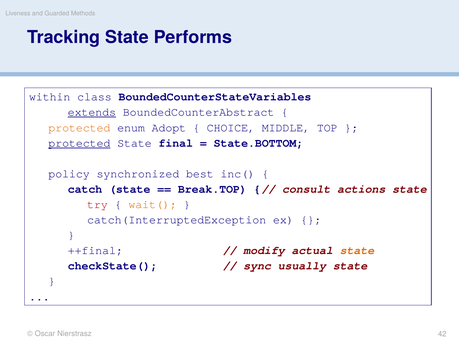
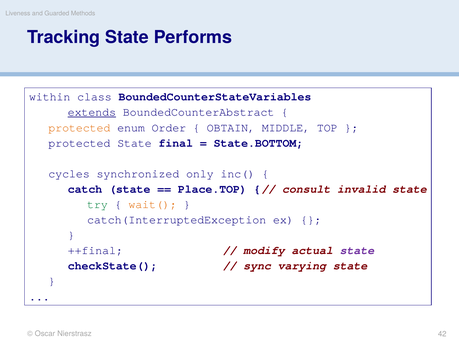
Adopt: Adopt -> Order (169, 128)
CHOICE: CHOICE -> OBTAIN (231, 128)
protected underline: present -> none (79, 143)
policy: policy -> cycles (69, 174)
best: best -> only (200, 174)
Break.TOP: Break.TOP -> Place.TOP (212, 189)
actions: actions -> invalid (361, 189)
try colour: red -> green (97, 205)
state colour: orange -> purple (357, 251)
usually: usually -> varying (302, 266)
